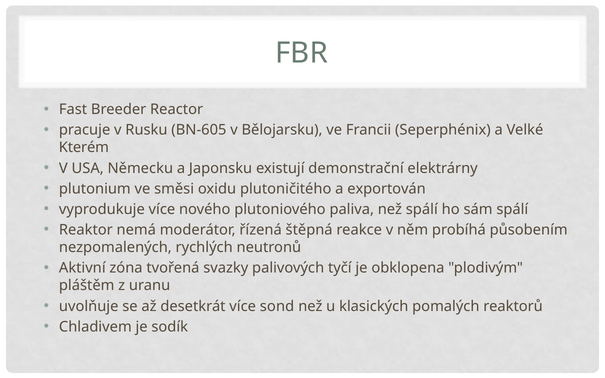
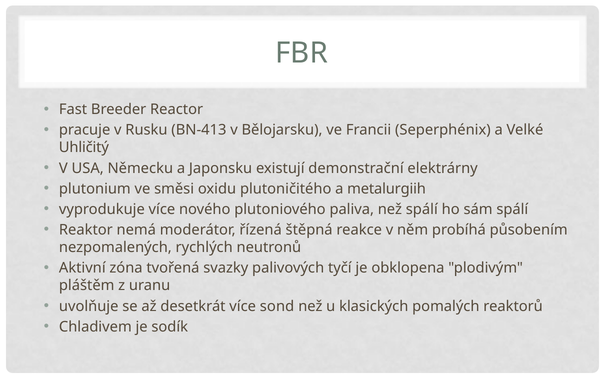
BN-605: BN-605 -> BN-413 (199, 130)
Kterém: Kterém -> Uhličitý (84, 148)
exportován: exportován -> metalurgiih (387, 189)
